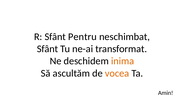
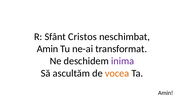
Pentru: Pentru -> Cristos (82, 37)
Sfânt: Sfânt -> Amin (47, 49)
inima colour: orange -> purple (123, 61)
